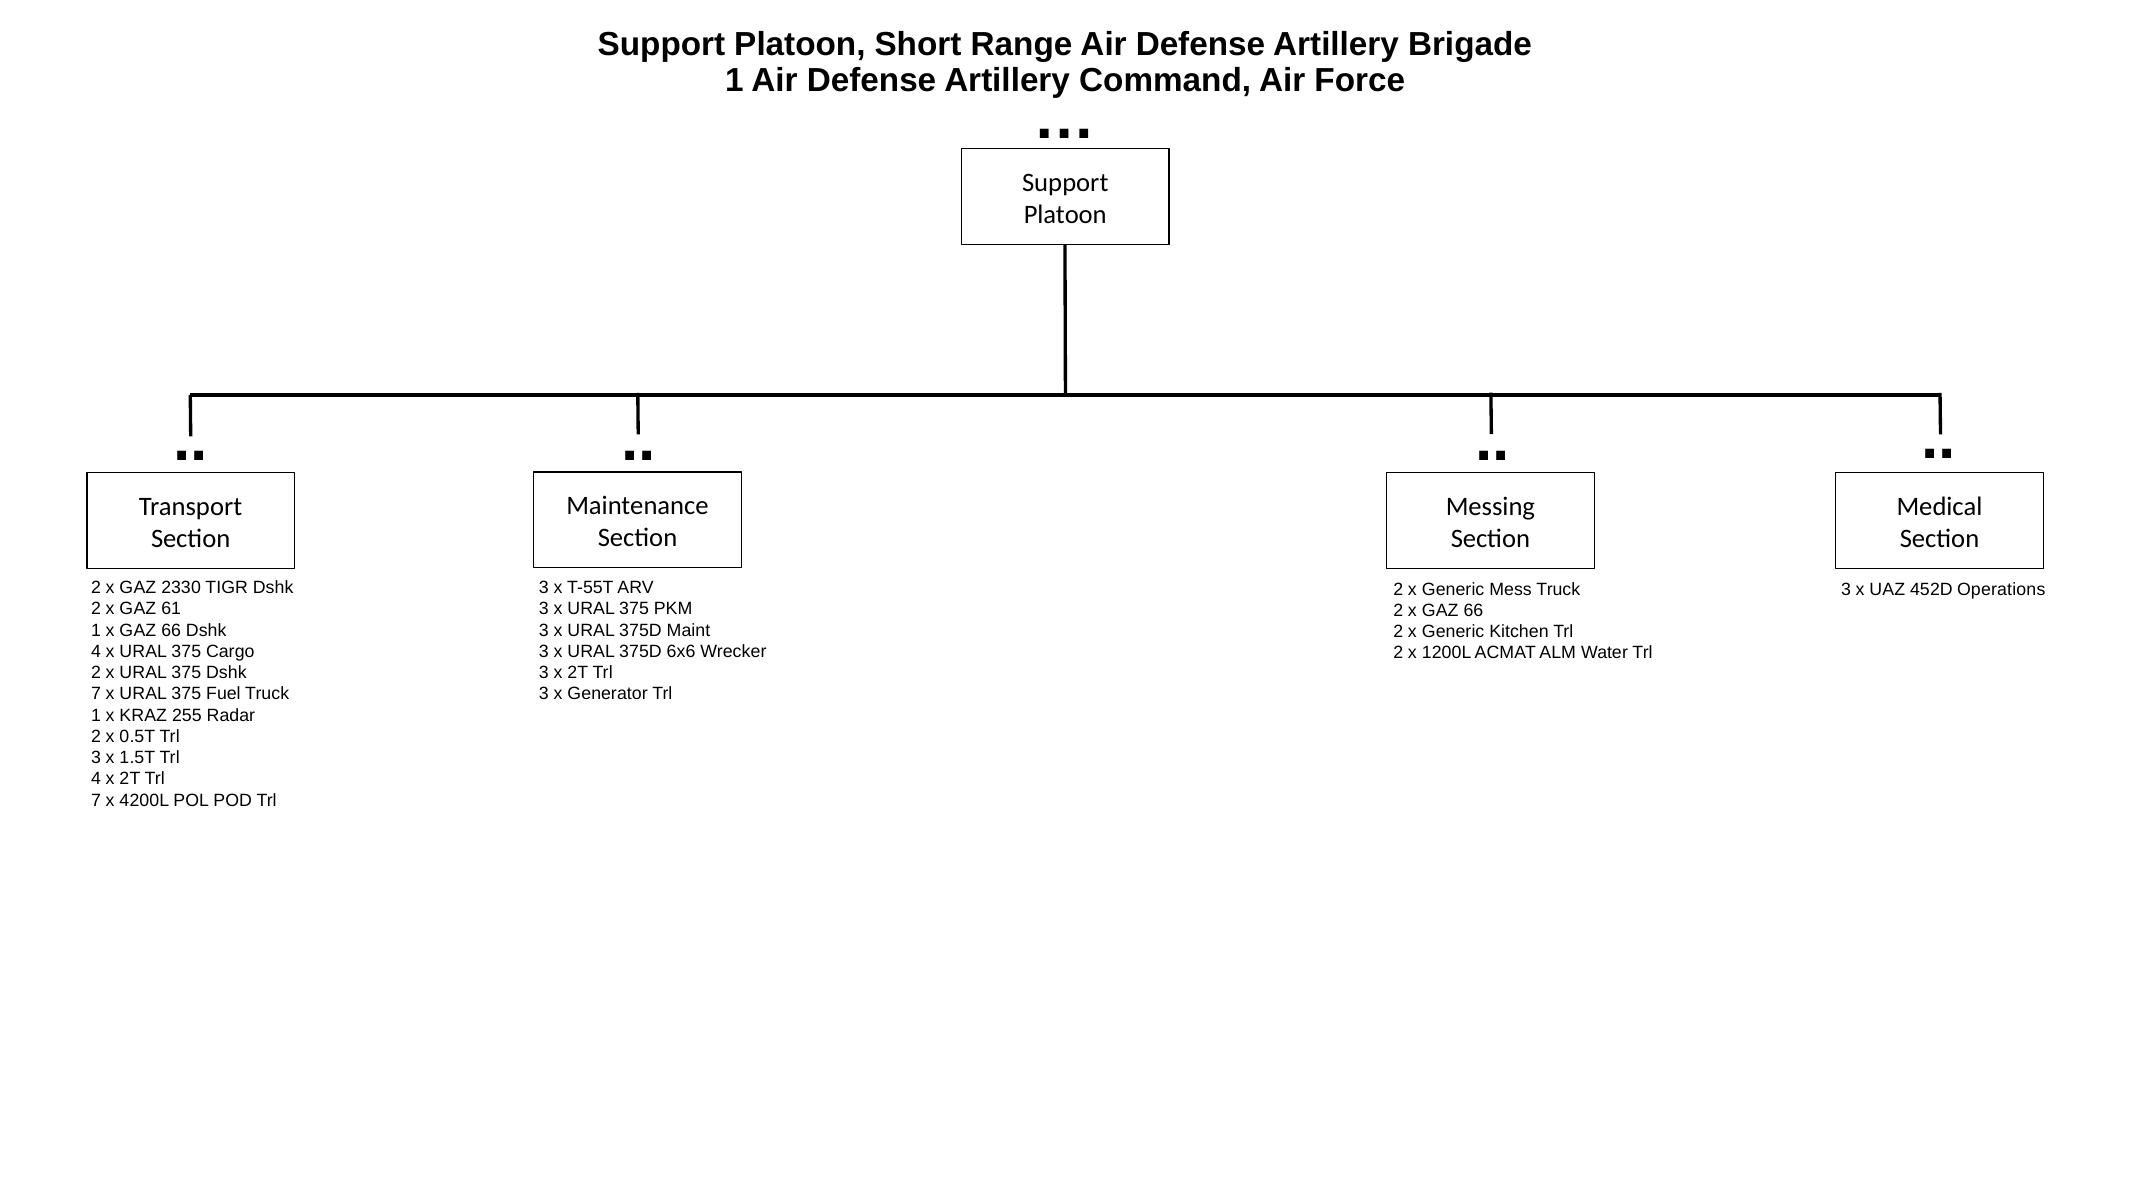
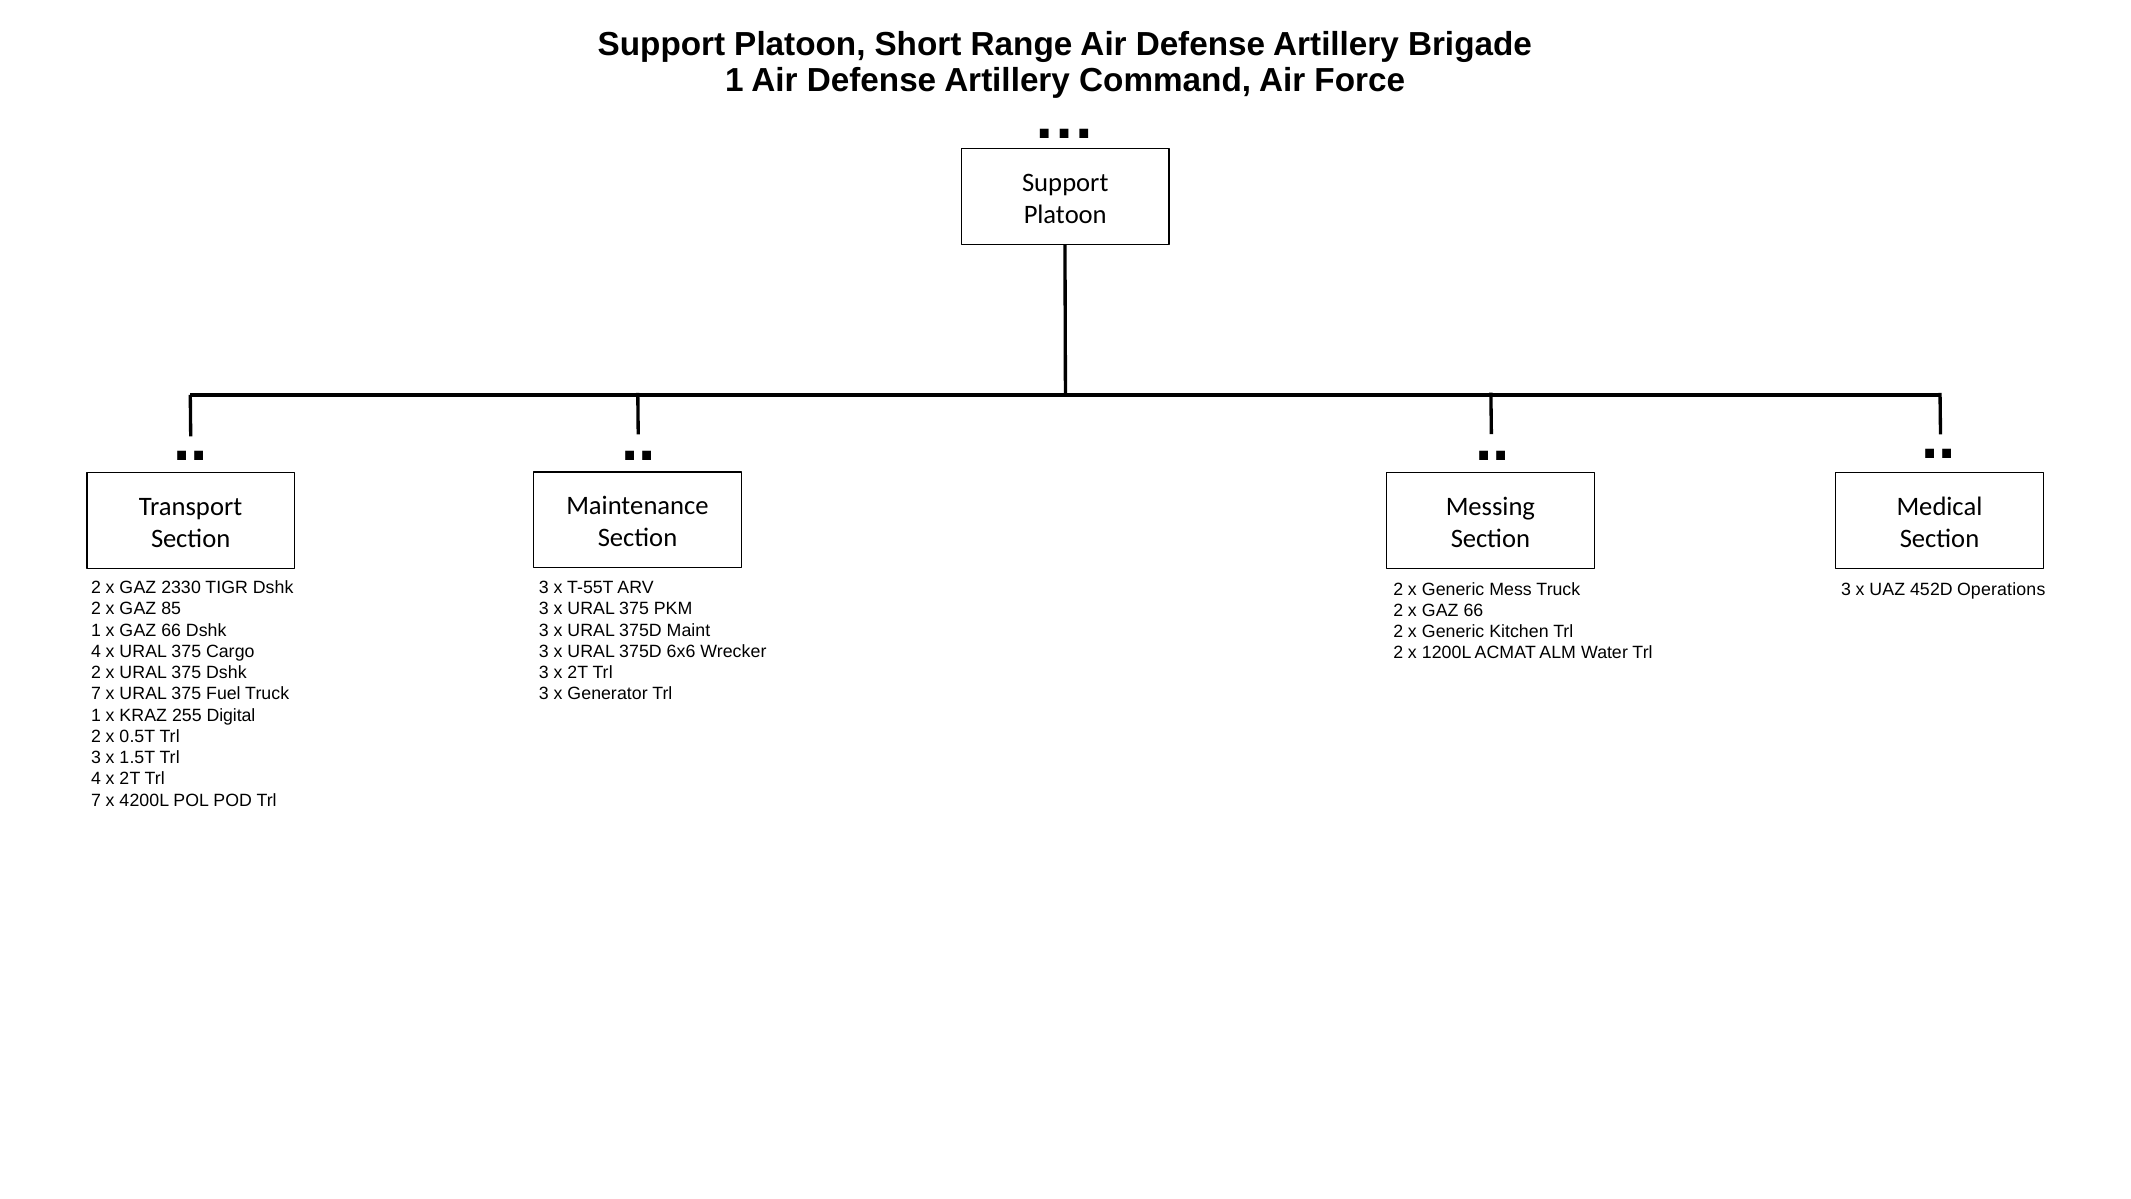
61: 61 -> 85 (171, 609)
Radar: Radar -> Digital (231, 715)
